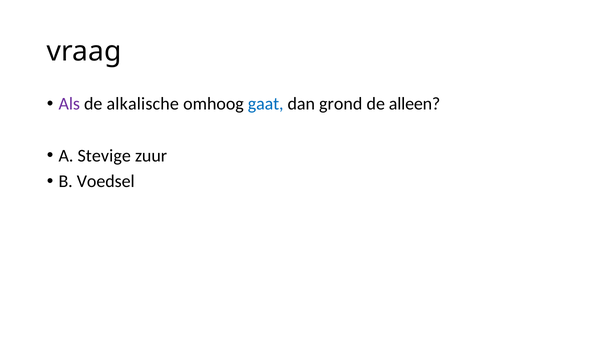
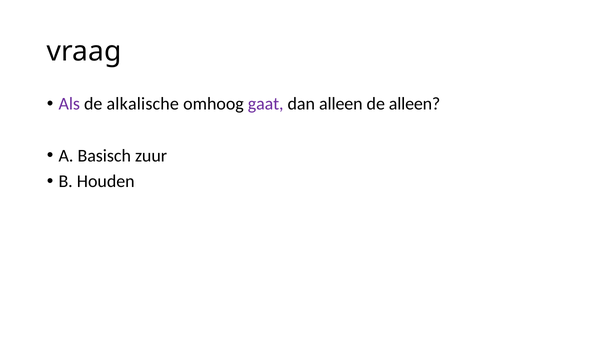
gaat colour: blue -> purple (266, 104)
dan grond: grond -> alleen (341, 104)
Stevige: Stevige -> Basisch (104, 156)
Voedsel: Voedsel -> Houden (106, 182)
